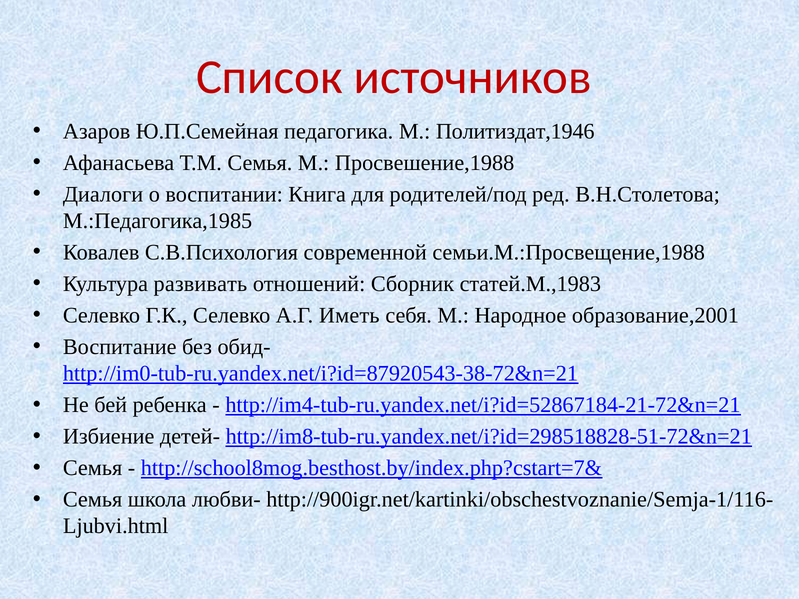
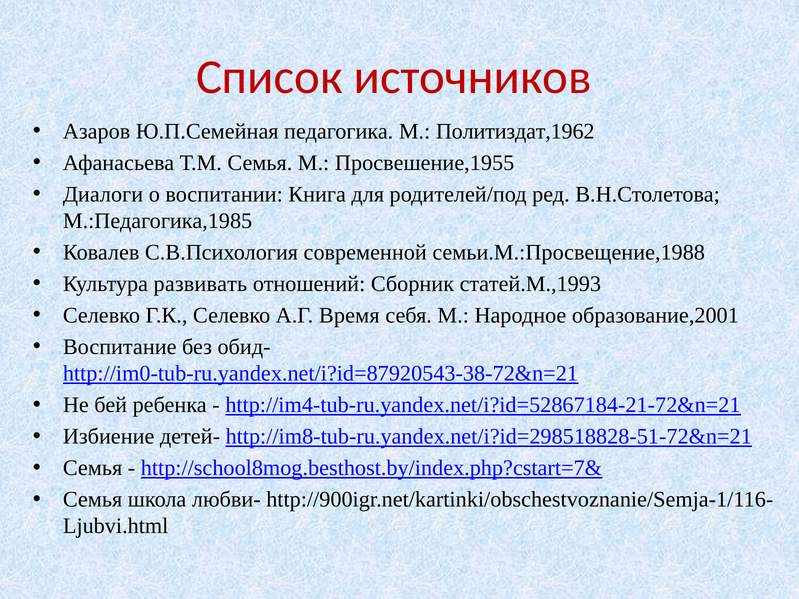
Политиздат,1946: Политиздат,1946 -> Политиздат,1962 (515, 131)
Просвешение,1988: Просвешение,1988 -> Просвешение,1955 (425, 163)
статей.М.,1983: статей.М.,1983 -> статей.М.,1993 (530, 284)
Иметь: Иметь -> Время (349, 315)
